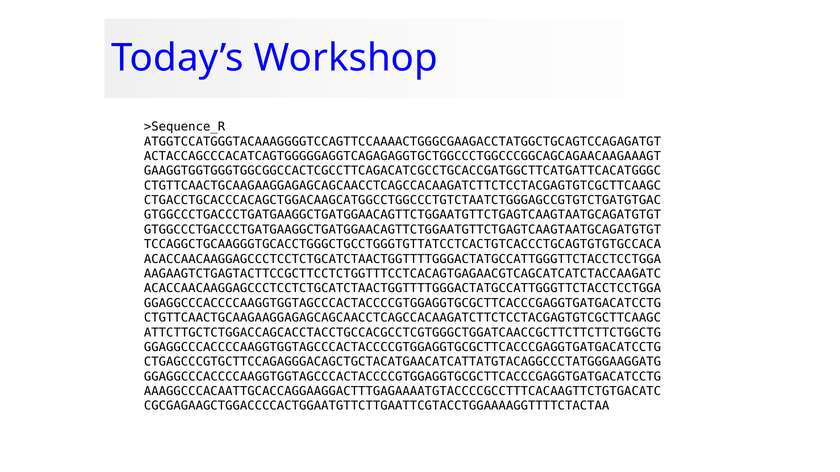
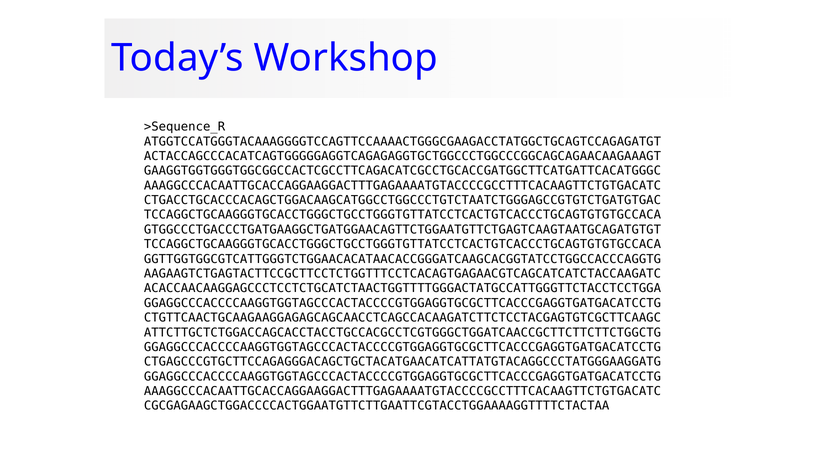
CTGTTCAACTGCAAGAAGGAGAGCAGCAACCTCAGCCACAAGATCTTCTCCTACGAGTGTCGCTTCAAGC: CTGTTCAACTGCAAGAAGGAGAGCAGCAACCTCAGCCACAAGATCTTCTCCTACGAGTGTCGCTTCAAGC -> AAAGGCCCACAATTGCACCAGGAAGGACTTTGAGAAAATGTACCCCGCCTTTCACAAGTTCTGTGACATC (402, 186)
GTGGCCCTGACCCTGATGAAGGCTGATGGAACAGTTCTGGAATGTTCTGAGTCAAGTAATGCAGATGTGT: GTGGCCCTGACCCTGATGAAGGCTGATGGAACAGTTCTGGAATGTTCTGAGTCAAGTAATGCAGATGTGT -> TCCAGGCTGCAAGGGTGCACCTGGGCTGCCTGGGTGTTATCCTCACTGTCACCCTGCAGTGTGTGCCACA (402, 215)
ACACCAACAAGGAGCCCTCCTCTGCATCTAACTGGTTTTGGGACTATGCCATTGGGTTCTACCTCCTGGA: ACACCAACAAGGAGCCCTCCTCTGCATCTAACTGGTTTTGGGACTATGCCATTGGGTTCTACCTCCTGGA -> GGTTGGTGGCGTCATTGGGTCTGGAACACATAACACCGGGATCAAGCACGGTATCCTGGCCACCCAGGTG (402, 259)
